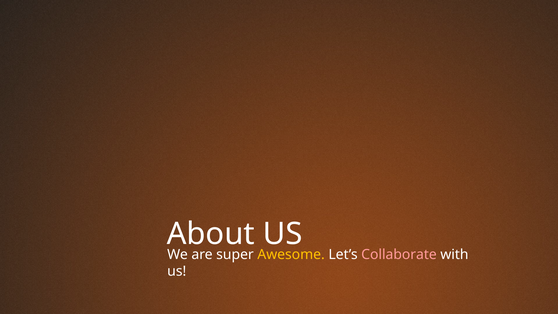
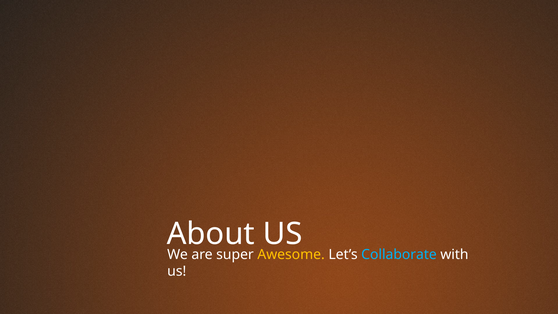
Collaborate colour: pink -> light blue (399, 254)
